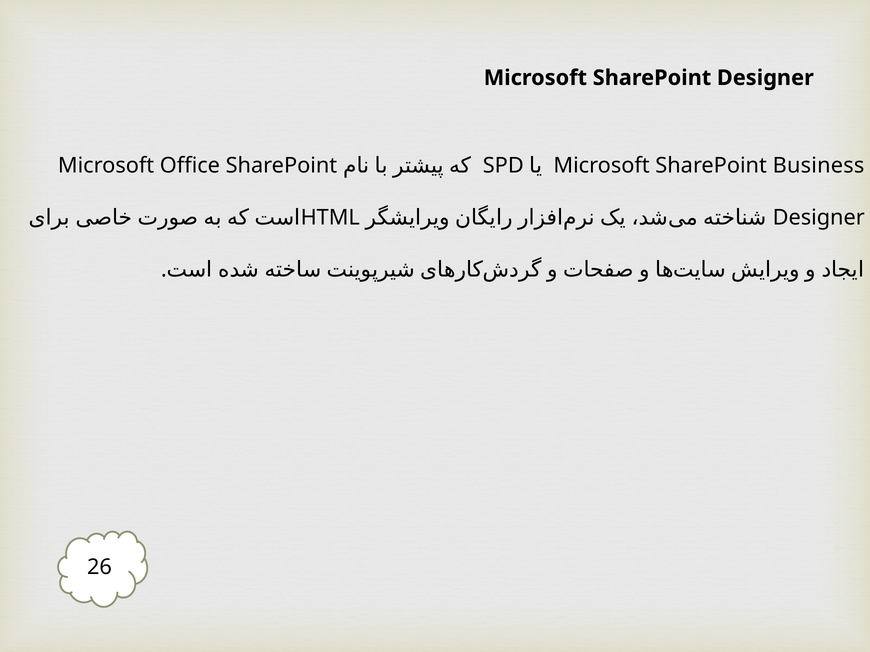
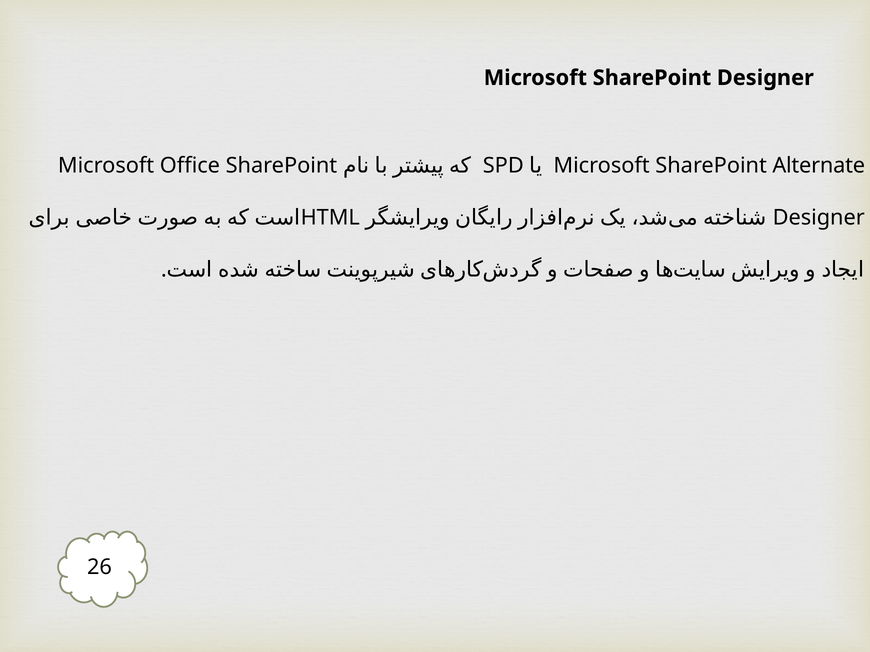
Business: Business -> Alternate (819, 166)
